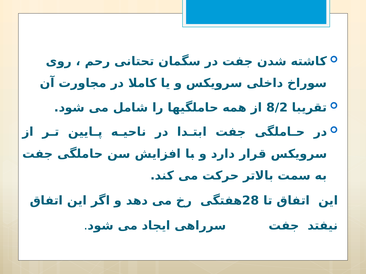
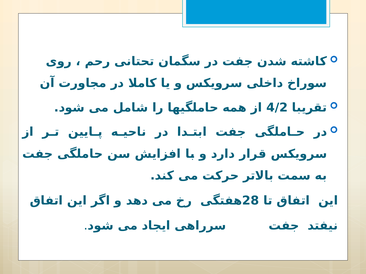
8/2: 8/2 -> 4/2 (277, 108)
